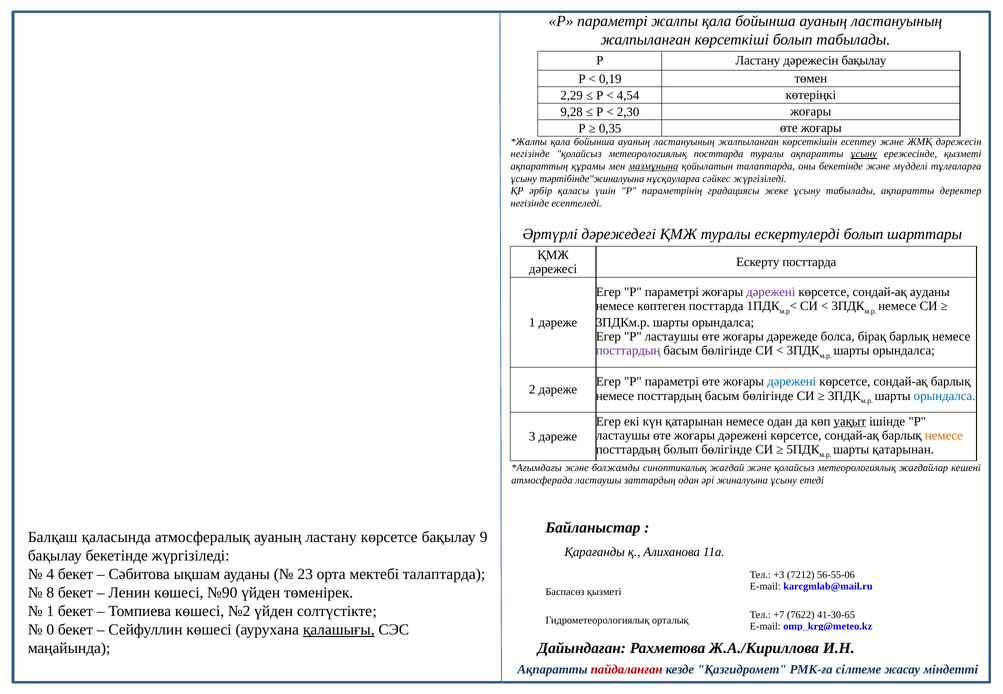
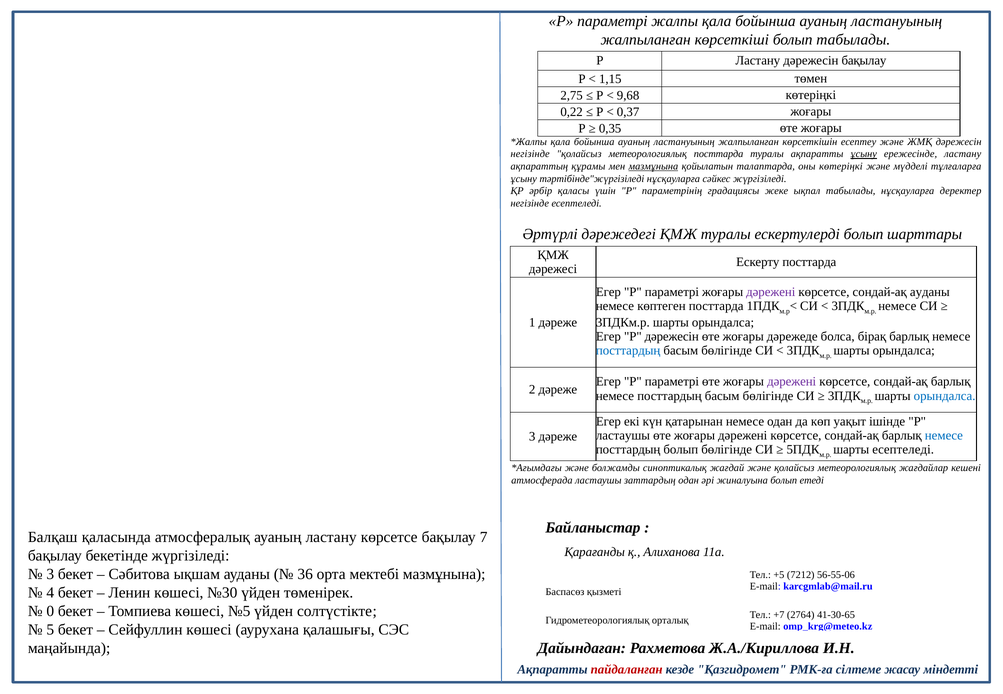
0,19: 0,19 -> 1,15 (610, 79)
2,29: 2,29 -> 2,75 (572, 96)
4,54: 4,54 -> 9,68 (628, 96)
9,28: 9,28 -> 0,22 (572, 112)
2,30: 2,30 -> 0,37 (628, 112)
ережесінде қызметі: қызметі -> ластану (963, 154)
оны бекетінде: бекетінде -> көтеріңкі (841, 166)
тәртібінде"жиналуына: тәртібінде"жиналуына -> тәртібінде"жүргізіледі (592, 179)
жеке ұсыну: ұсыну -> ықпал (807, 191)
табылады ақпаратты: ақпаратты -> нұсқауларға (908, 191)
P ластаушы: ластаушы -> дәрежесін (672, 337)
посттардың colour: purple -> blue (628, 351)
дәрежені colour: blue -> purple (792, 382)
уақыт underline: present -> none (850, 421)
немесе colour: orange -> blue (944, 436)
шарты қатарынан: қатарынан -> есептеледі (903, 450)
жиналуына ұсыну: ұсыну -> болып (784, 481)
9: 9 -> 7 (484, 538)
4: 4 -> 3 (50, 575)
23: 23 -> 36 (305, 575)
мектебі талаптарда: талаптарда -> мазмұнына (444, 575)
+3: +3 -> +5 (779, 575)
8: 8 -> 4 (50, 593)
№90: №90 -> №30 (222, 593)
1: 1 -> 0 (50, 612)
№2: №2 -> №5 (239, 612)
7622: 7622 -> 2764 (801, 615)
0: 0 -> 5 (50, 630)
қалашығы underline: present -> none (339, 630)
